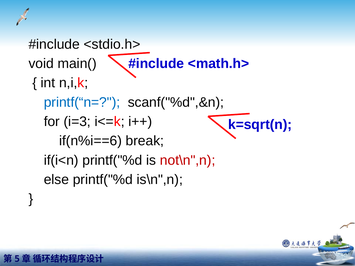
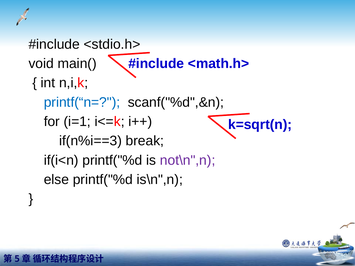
i=3: i=3 -> i=1 (77, 122)
if(n%i==6: if(n%i==6 -> if(n%i==3 (91, 141)
not\n",n colour: red -> purple (188, 160)
